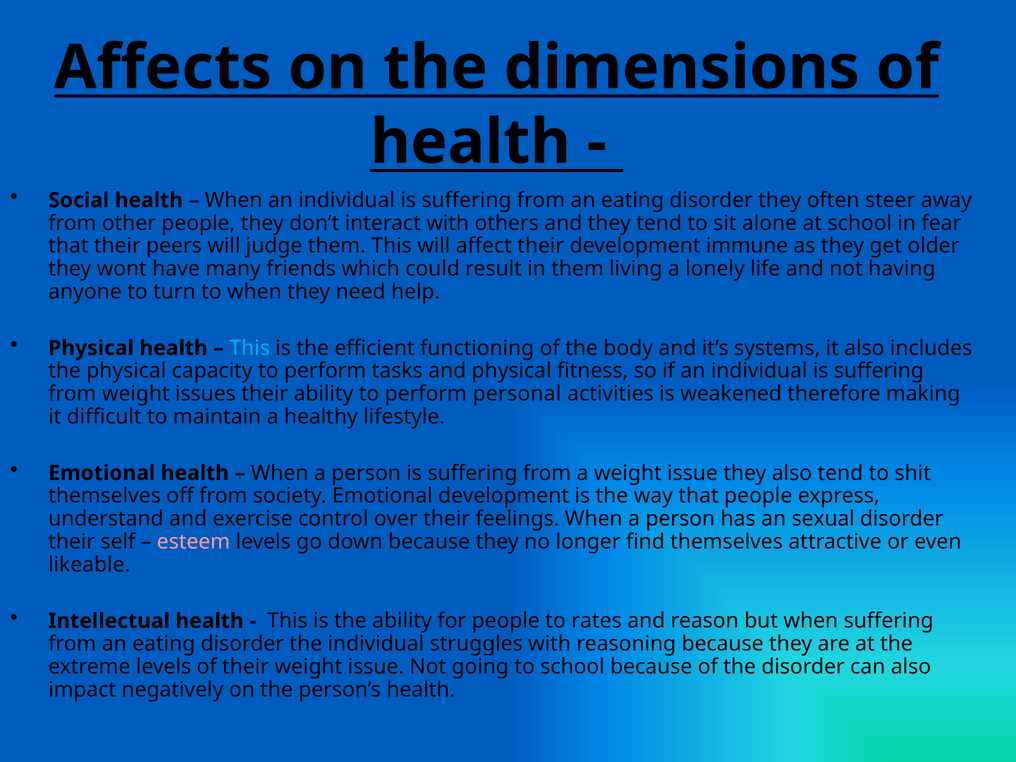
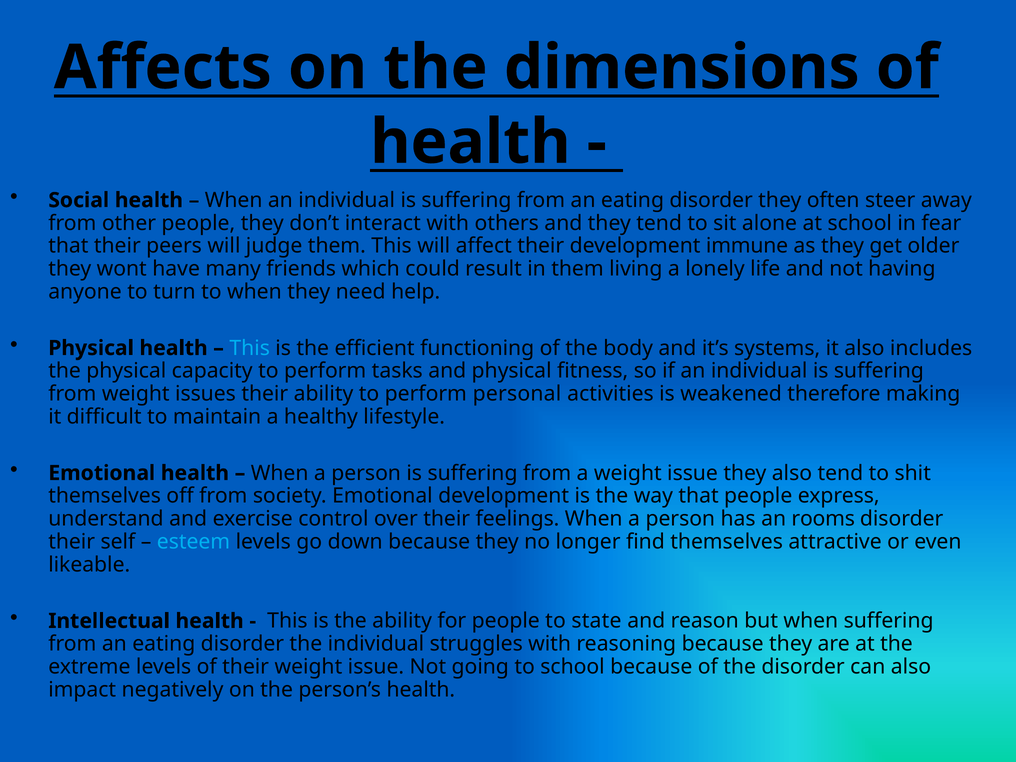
sexual: sexual -> rooms (823, 519)
esteem colour: pink -> light blue (193, 542)
rates: rates -> state (596, 621)
